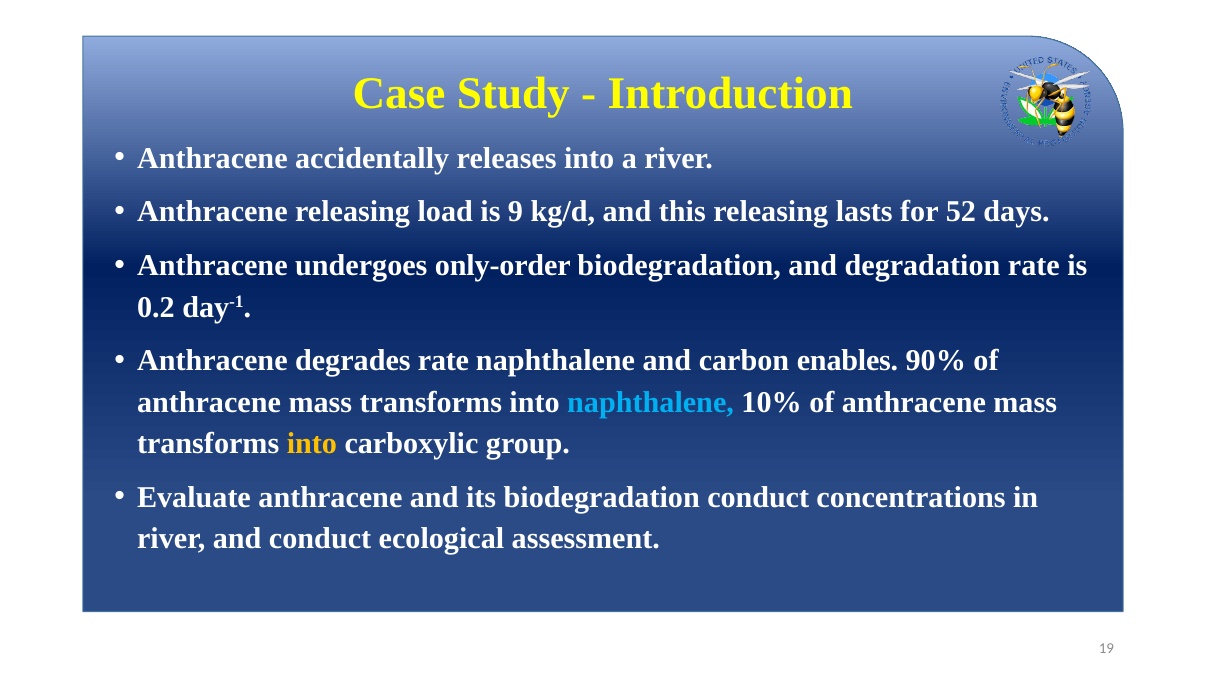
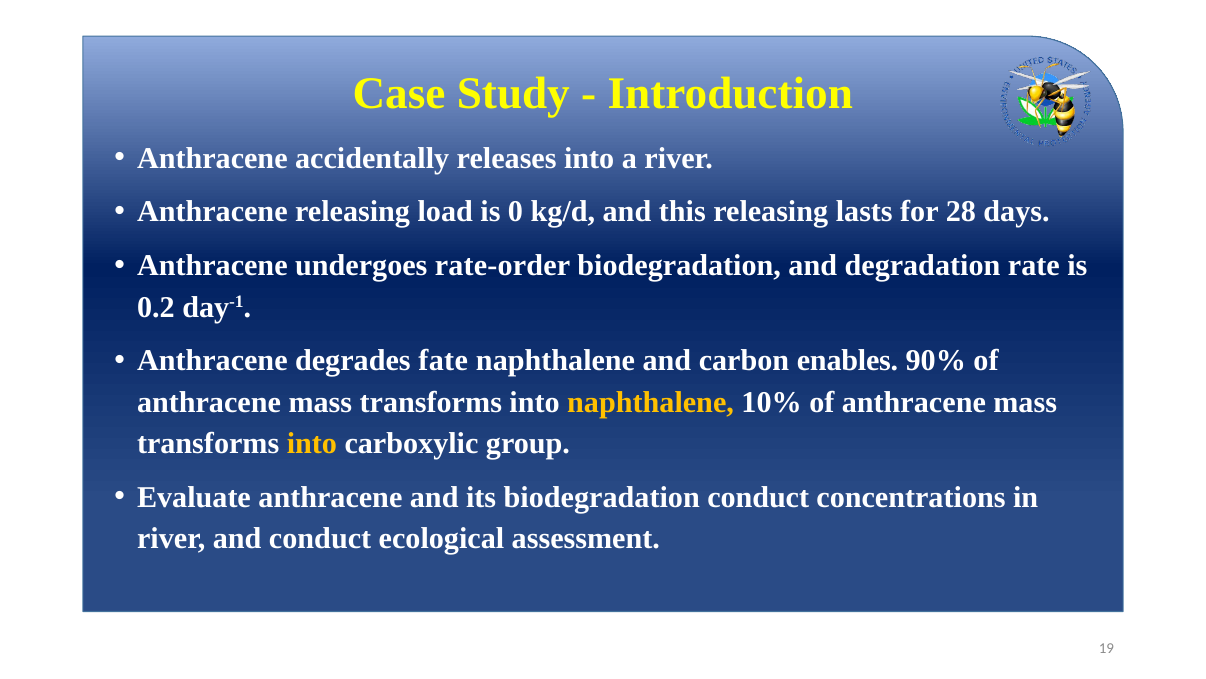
9: 9 -> 0 (516, 212)
52: 52 -> 28 (961, 212)
only-order: only-order -> rate-order (503, 266)
degrades rate: rate -> fate (443, 361)
naphthalene colour: light blue -> yellow (651, 402)
